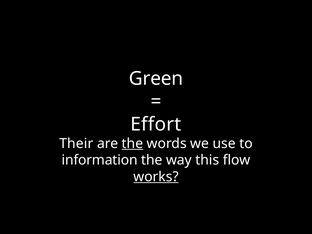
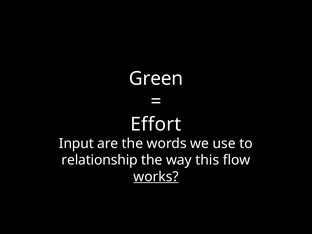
Their: Their -> Input (76, 143)
the underline: present -> none (132, 143)
information: information -> relationship (100, 160)
